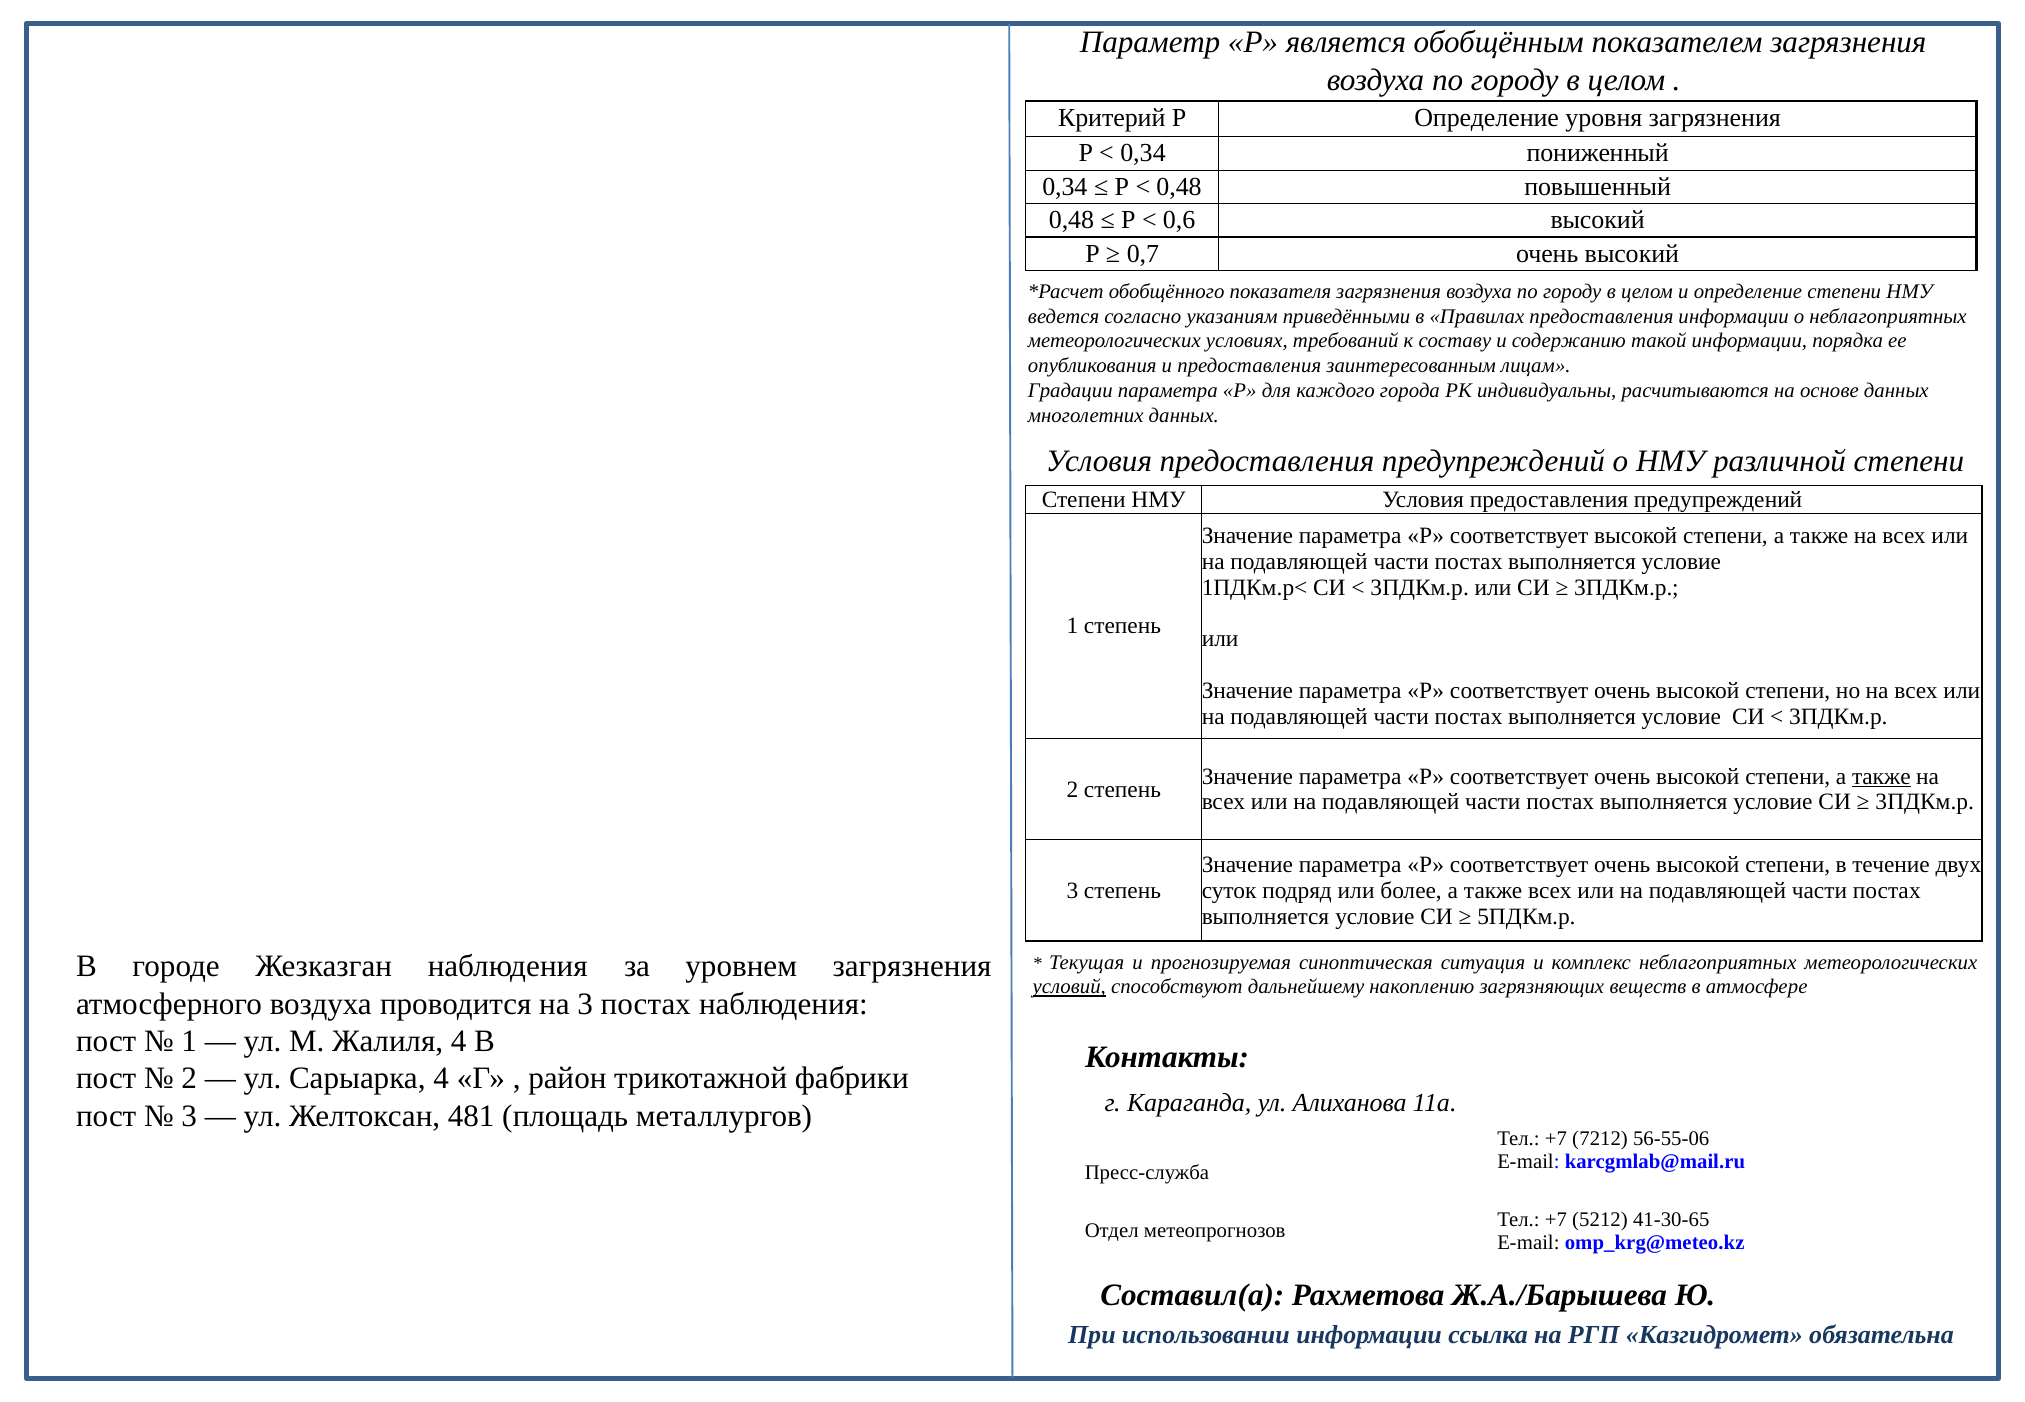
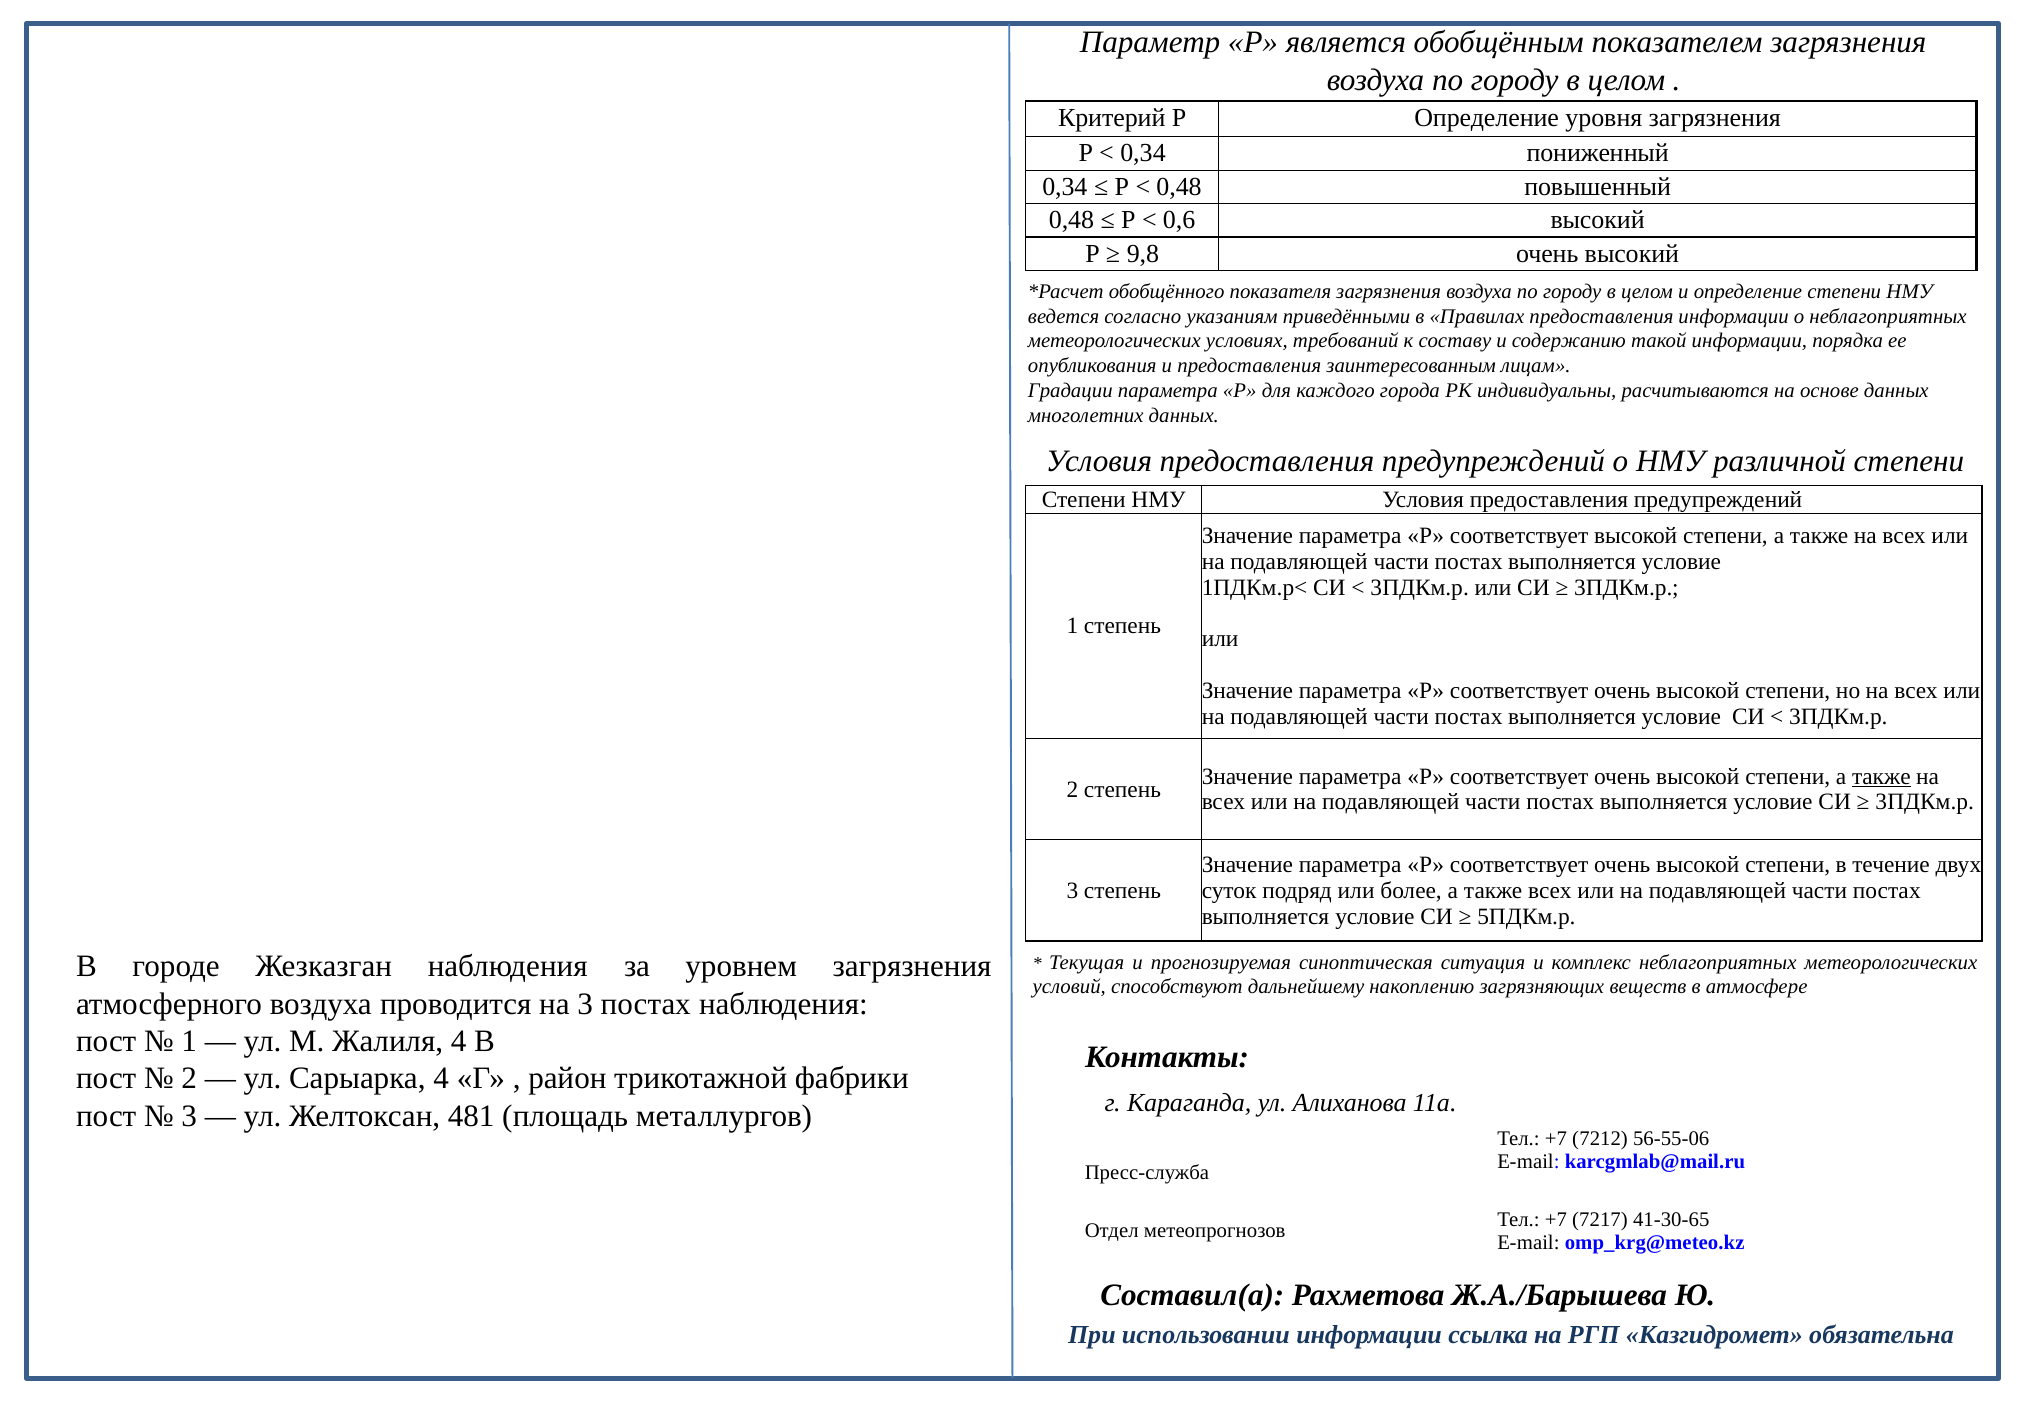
0,7: 0,7 -> 9,8 (1143, 253)
условий underline: present -> none (1069, 987)
5212: 5212 -> 7217 (1600, 1219)
